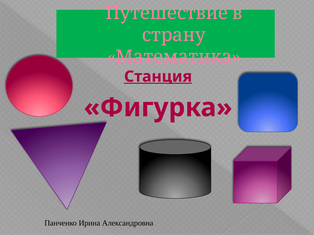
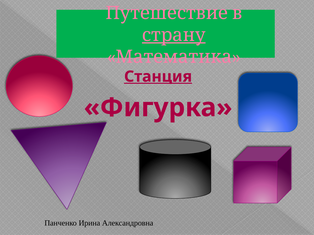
страну underline: none -> present (174, 35)
